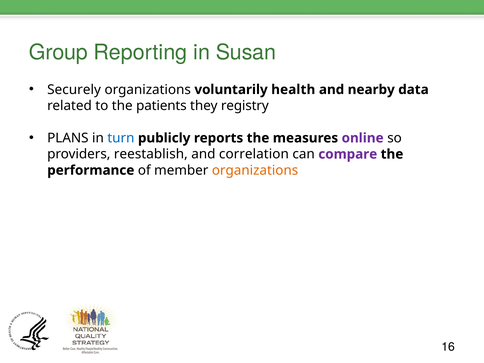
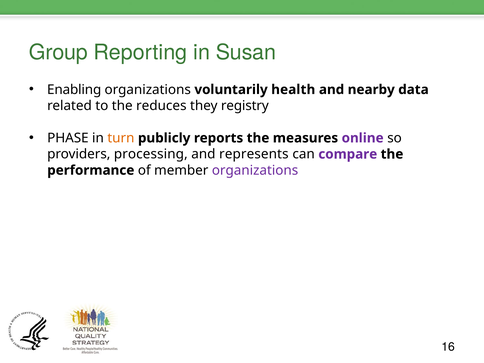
Securely: Securely -> Enabling (74, 90)
patients: patients -> reduces (161, 106)
PLANS: PLANS -> PHASE (68, 138)
turn colour: blue -> orange (121, 138)
reestablish: reestablish -> processing (151, 154)
correlation: correlation -> represents (254, 154)
organizations colour: orange -> purple (255, 170)
